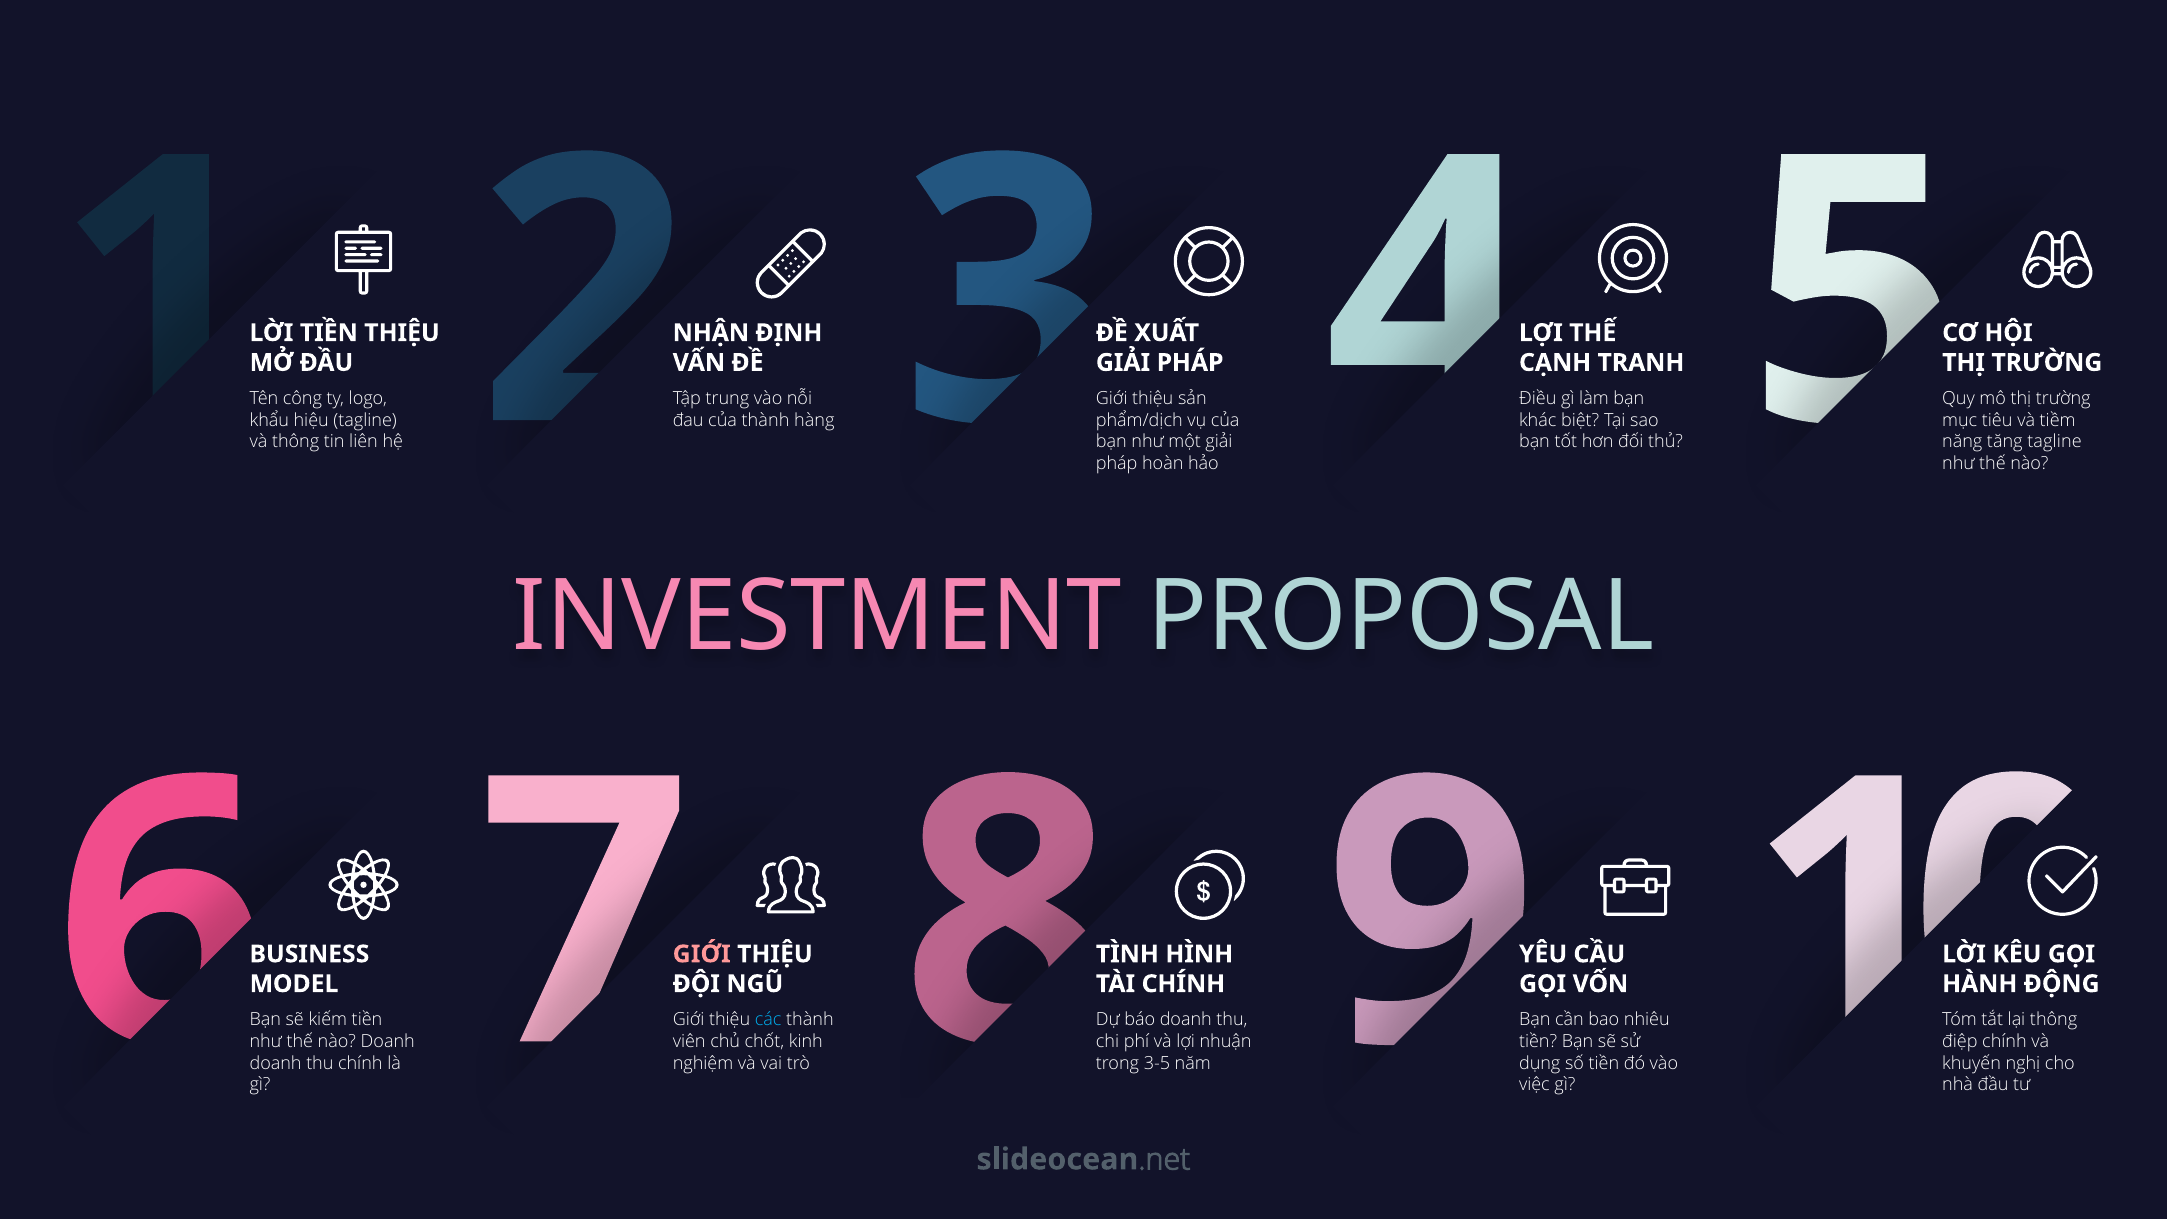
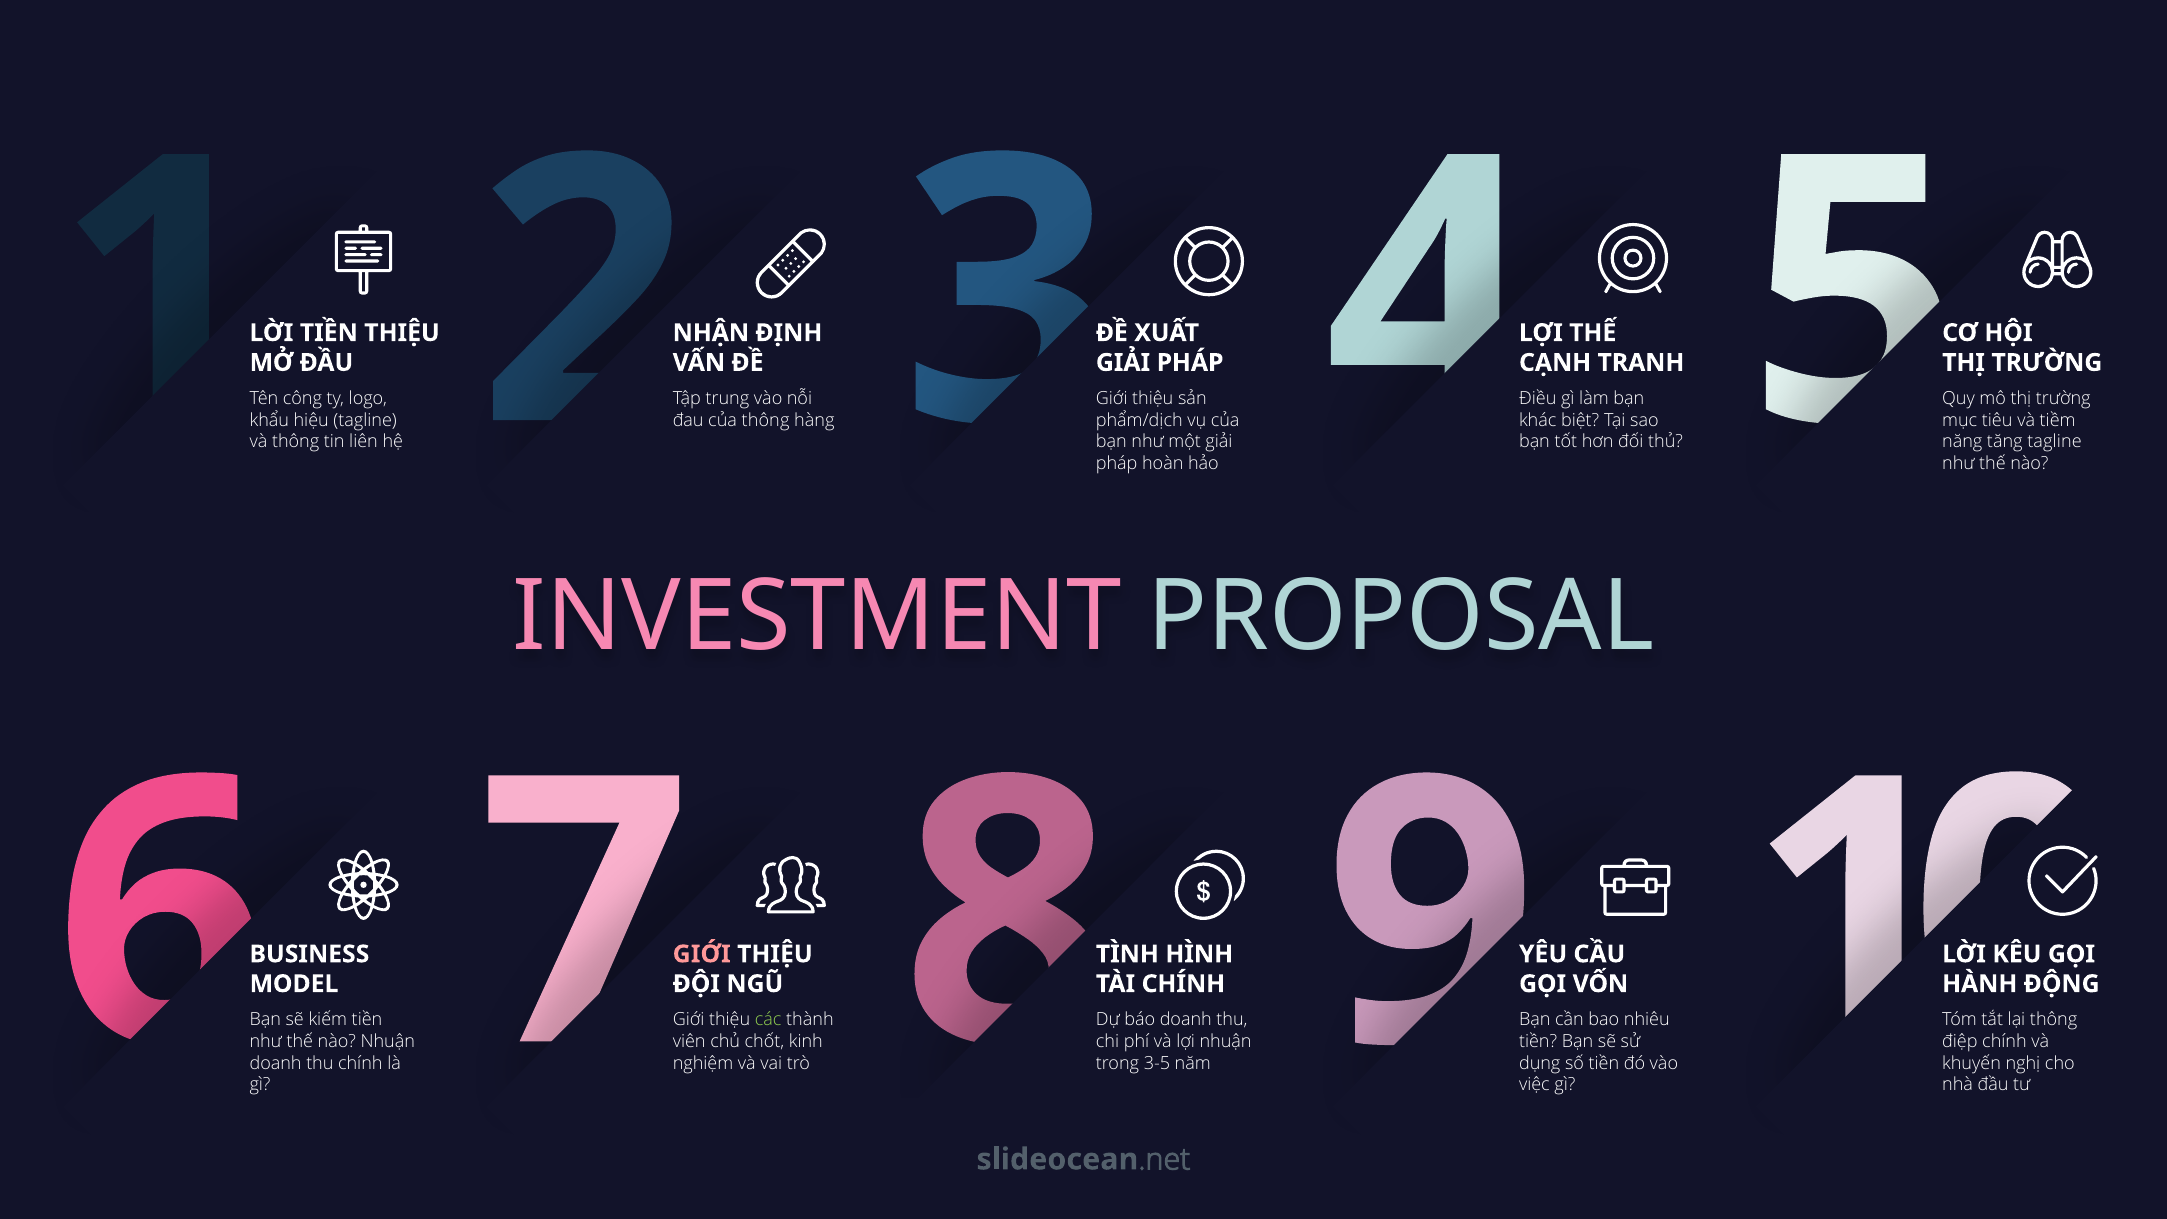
của thành: thành -> thông (766, 420)
các colour: light blue -> light green (768, 1020)
nào Doanh: Doanh -> Nhuận (388, 1041)
